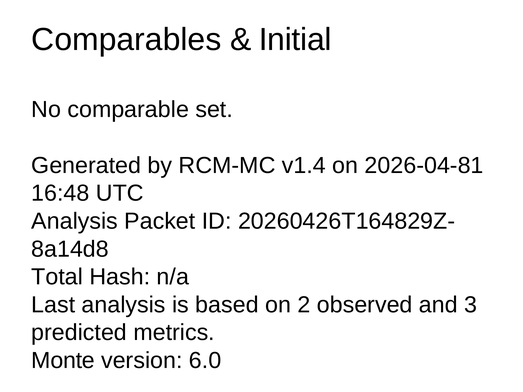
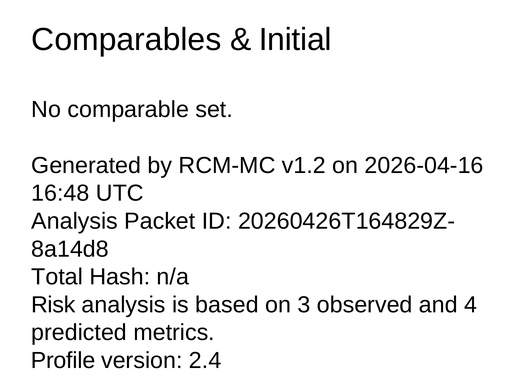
v1.4: v1.4 -> v1.2 (304, 165)
2026-04-81: 2026-04-81 -> 2026-04-16 (424, 165)
Last: Last -> Risk (53, 305)
2: 2 -> 3 (304, 305)
3: 3 -> 4 (471, 305)
Monte: Monte -> Profile (63, 361)
6.0: 6.0 -> 2.4 (205, 361)
